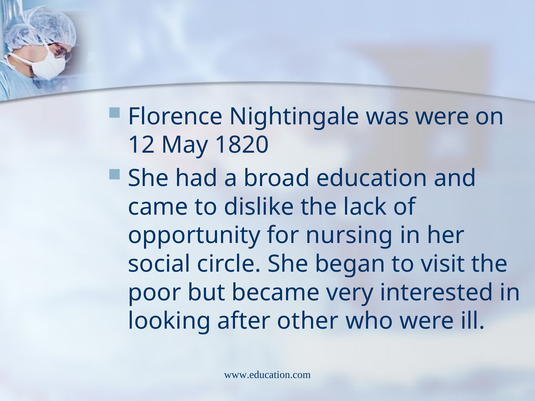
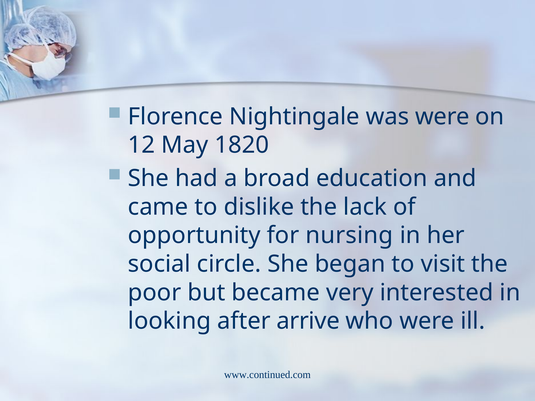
other: other -> arrive (308, 321)
www.education.com: www.education.com -> www.continued.com (267, 375)
